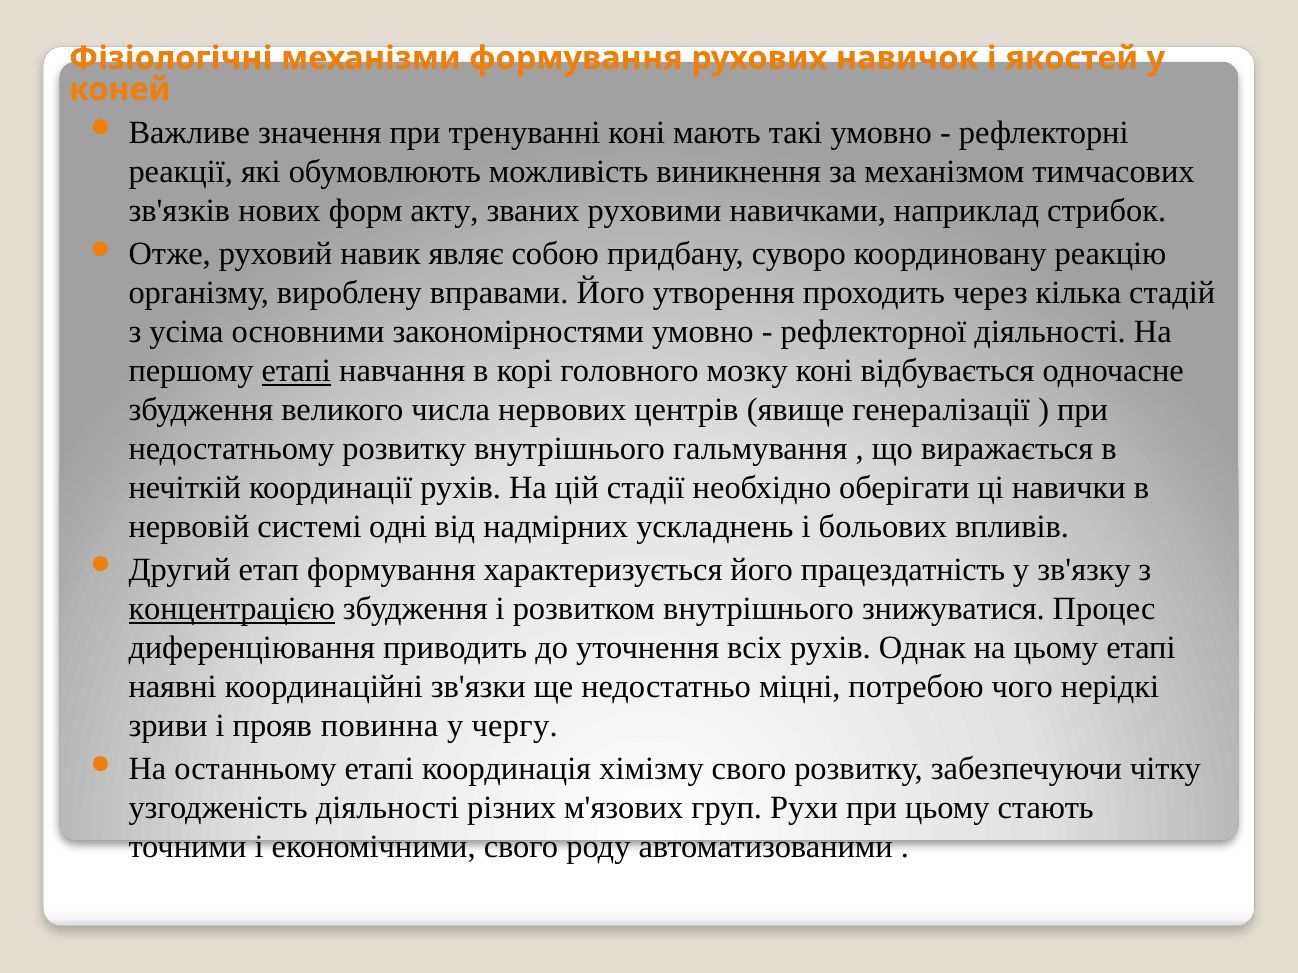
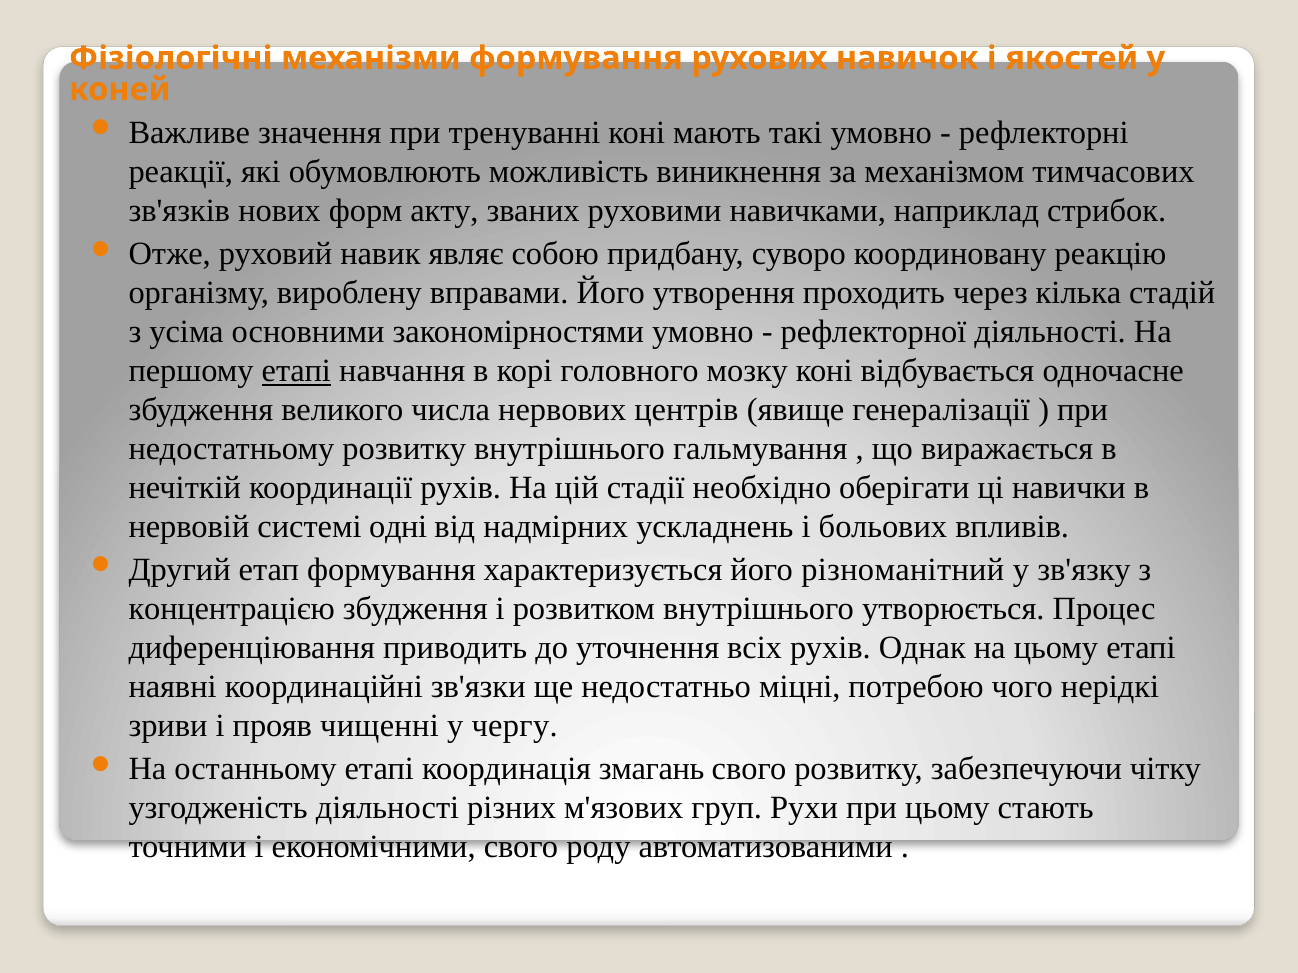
працездатність: працездатність -> різноманітний (903, 570)
концентрацією underline: present -> none (232, 609)
знижуватися: знижуватися -> утворюється (953, 609)
повинна: повинна -> чищенні (380, 726)
хімізму: хімізму -> змагань (652, 770)
